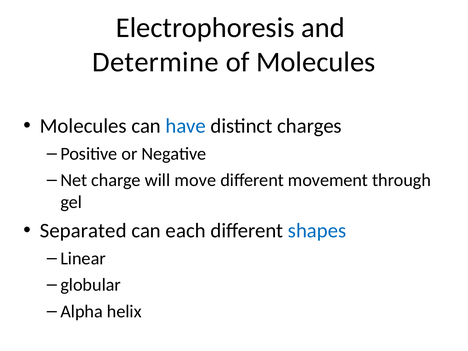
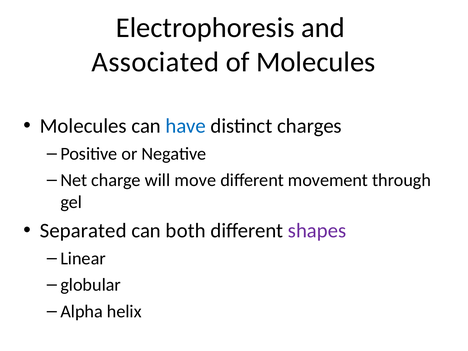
Determine: Determine -> Associated (155, 62)
each: each -> both (186, 231)
shapes colour: blue -> purple (317, 231)
